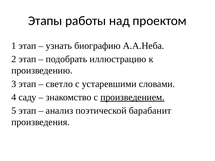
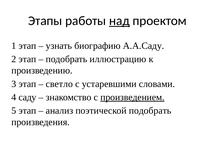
над underline: none -> present (119, 21)
А.А.Неба: А.А.Неба -> А.А.Саду (144, 46)
поэтической барабанит: барабанит -> подобрать (150, 111)
